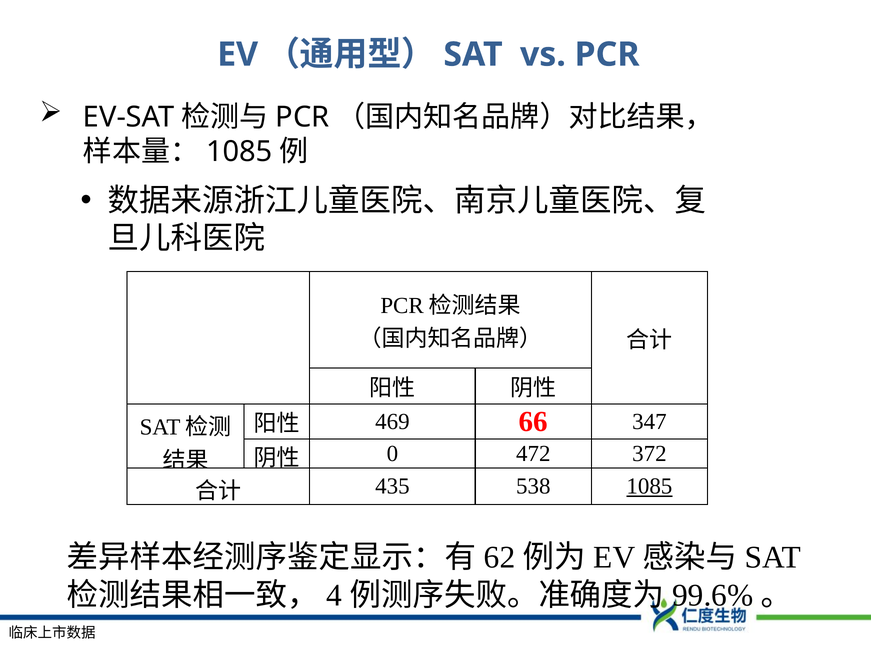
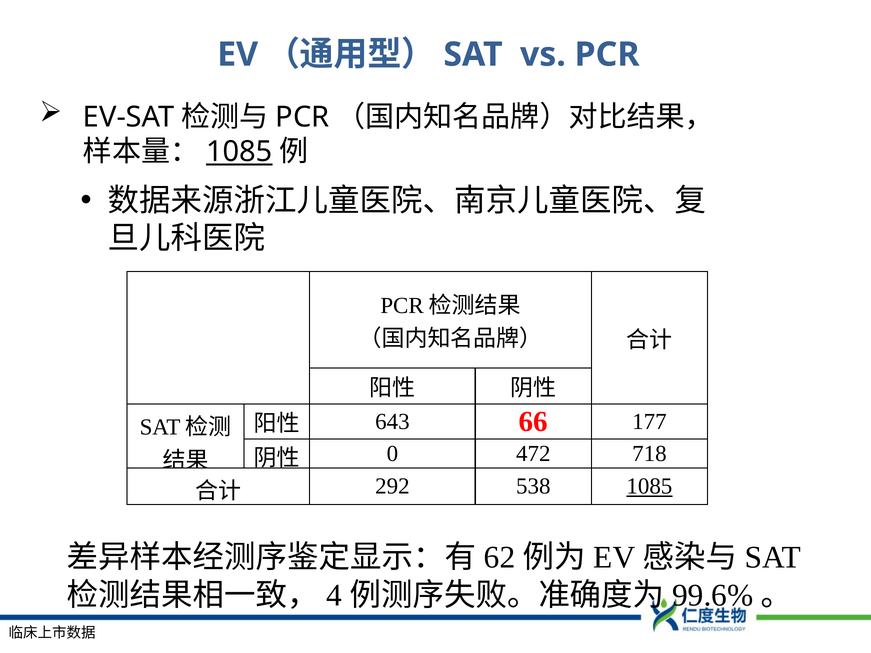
1085 underline: none -> present (239, 152)
469: 469 -> 643 (392, 422)
347: 347 -> 177 (649, 422)
372: 372 -> 718 (649, 454)
435: 435 -> 292 (392, 486)
